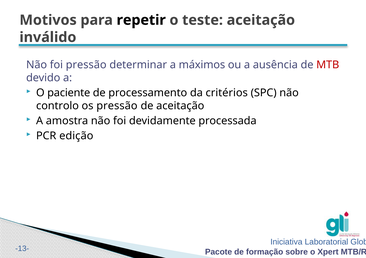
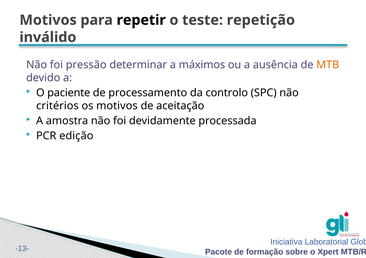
teste aceitação: aceitação -> repetição (261, 20)
MTB colour: red -> orange (328, 65)
critérios: critérios -> controlo (227, 93)
controlo: controlo -> critérios (57, 106)
os pressão: pressão -> motivos (117, 106)
